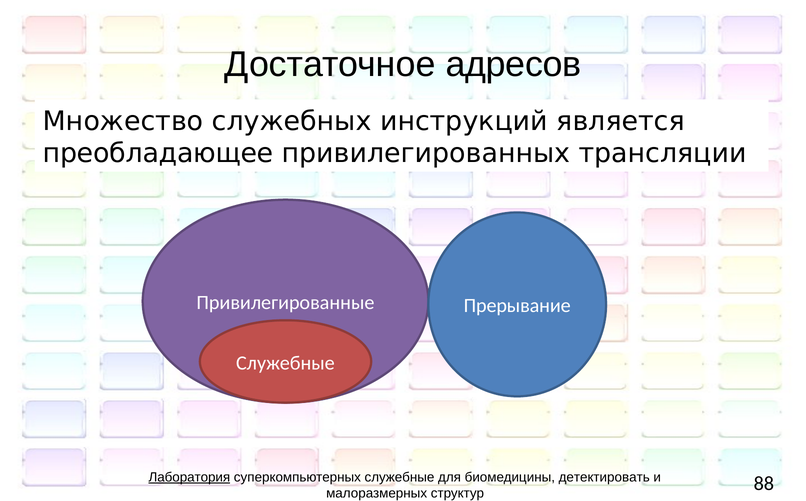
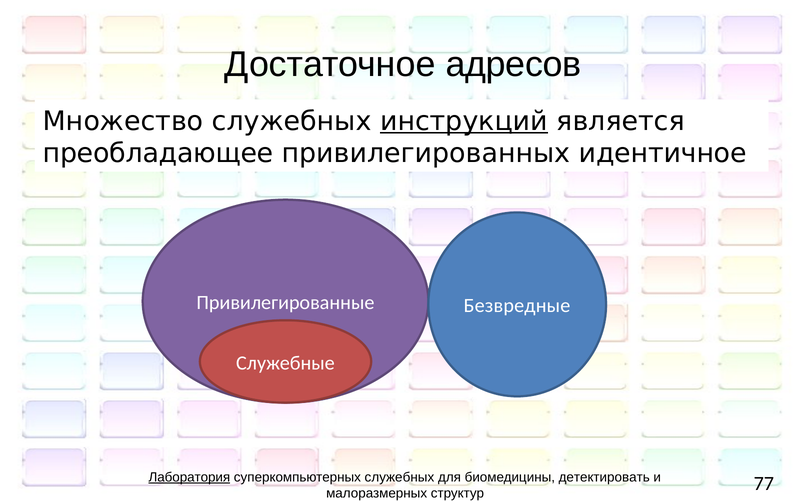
инструкций underline: none -> present (464, 121)
трансляции: трансляции -> идентичное (663, 154)
Прерывание: Прерывание -> Безвредные (517, 306)
суперкомпьютерных служебные: служебные -> служебных (399, 478)
88: 88 -> 77 (764, 484)
